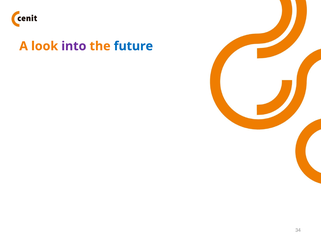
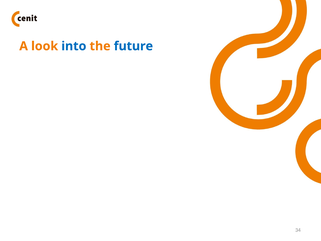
into colour: purple -> blue (74, 46)
